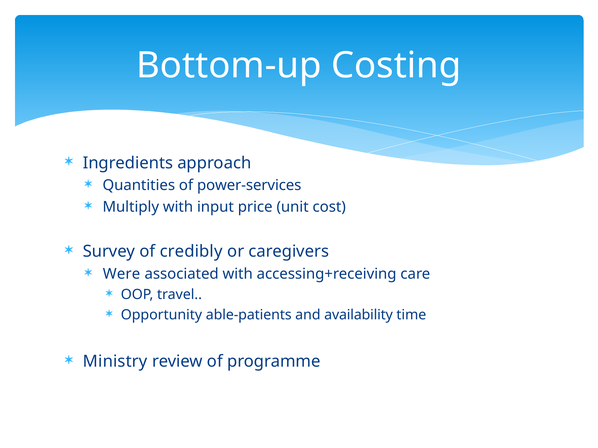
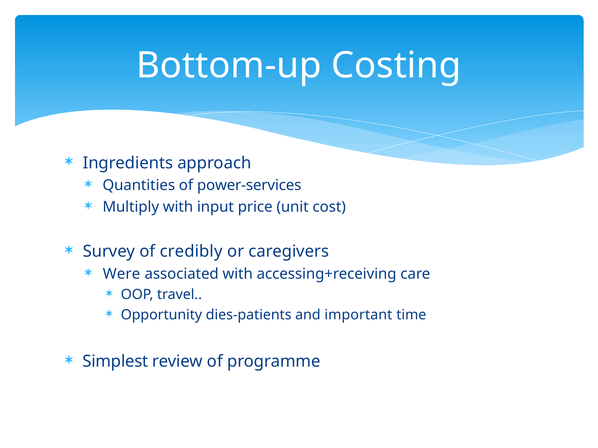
able-patients: able-patients -> dies-patients (249, 315)
availability: availability -> important (358, 315)
Ministry: Ministry -> Simplest (115, 362)
